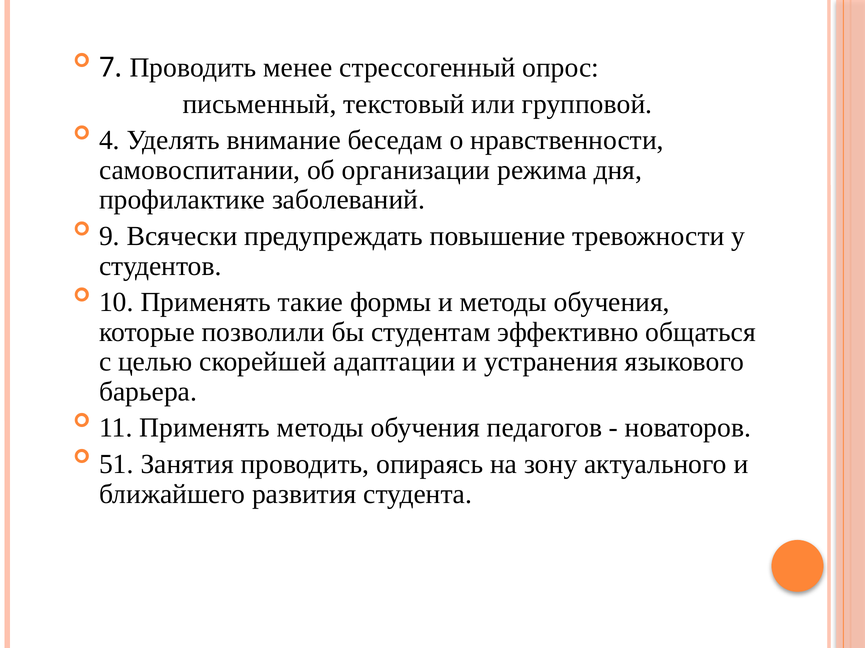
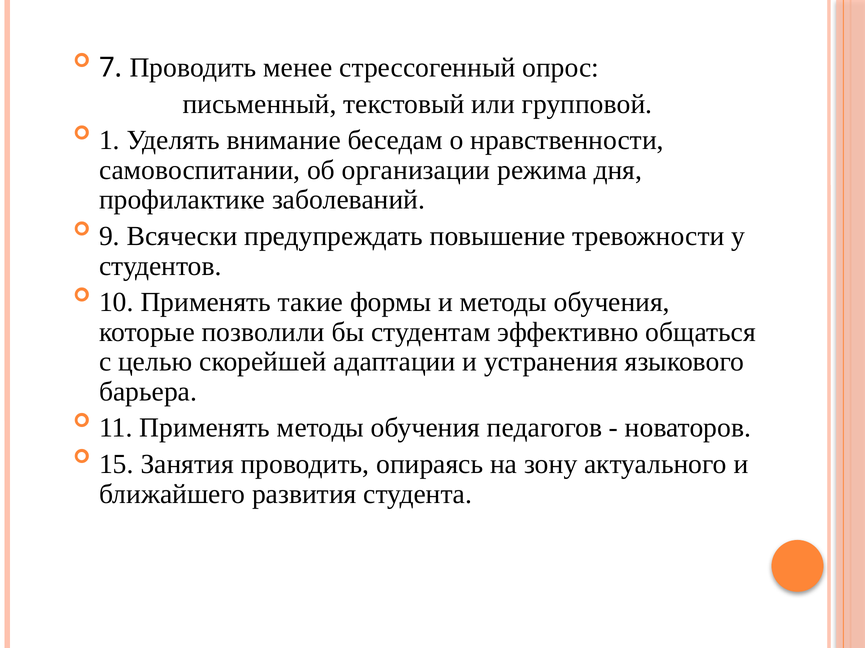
4: 4 -> 1 (109, 140)
51: 51 -> 15 (116, 465)
